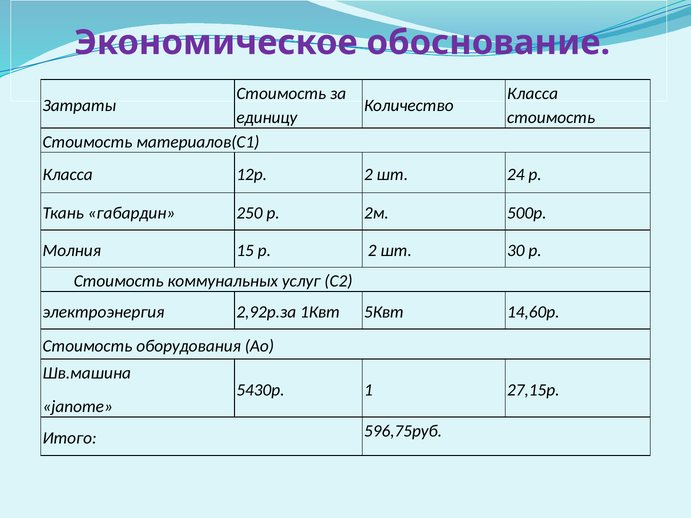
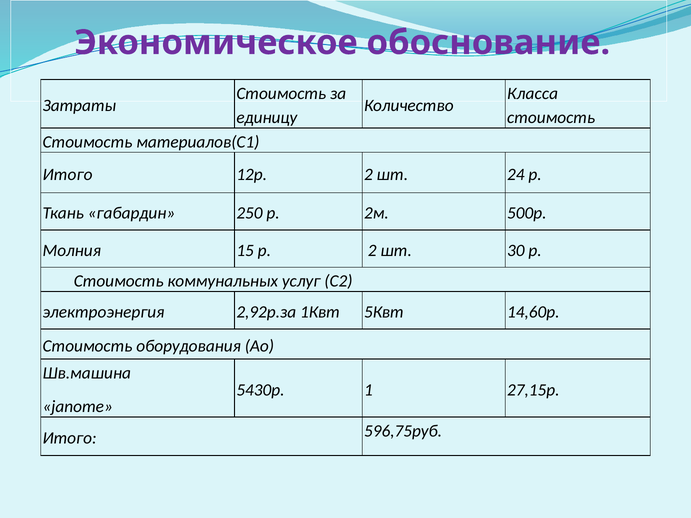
Класса: Класса -> Итого (68, 174)
